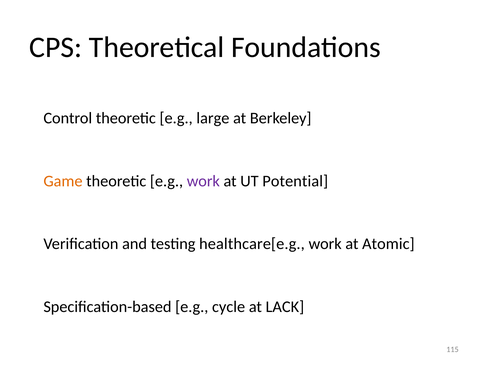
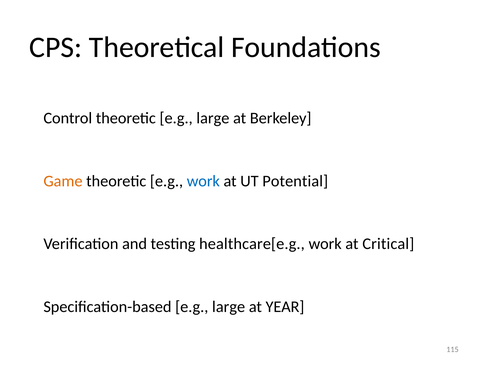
work colour: purple -> blue (203, 181)
Atomic: Atomic -> Critical (388, 244)
Specification-based e.g cycle: cycle -> large (229, 307)
LACK: LACK -> YEAR (285, 307)
